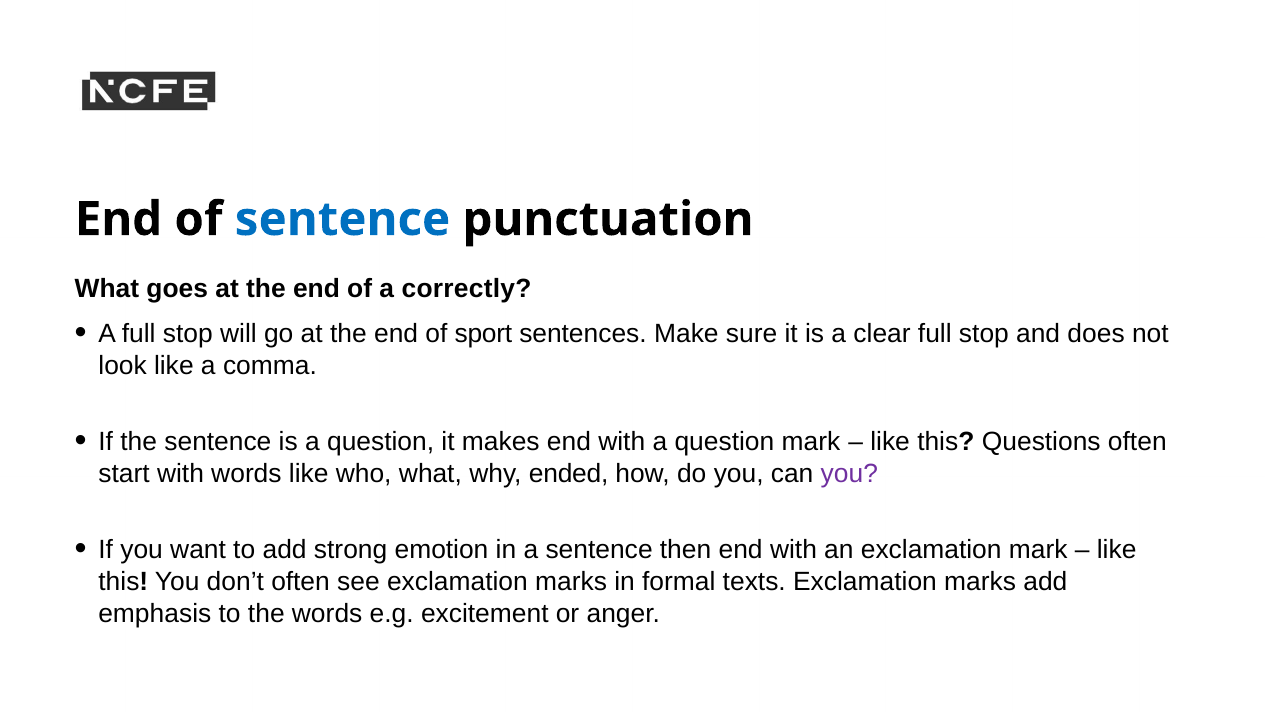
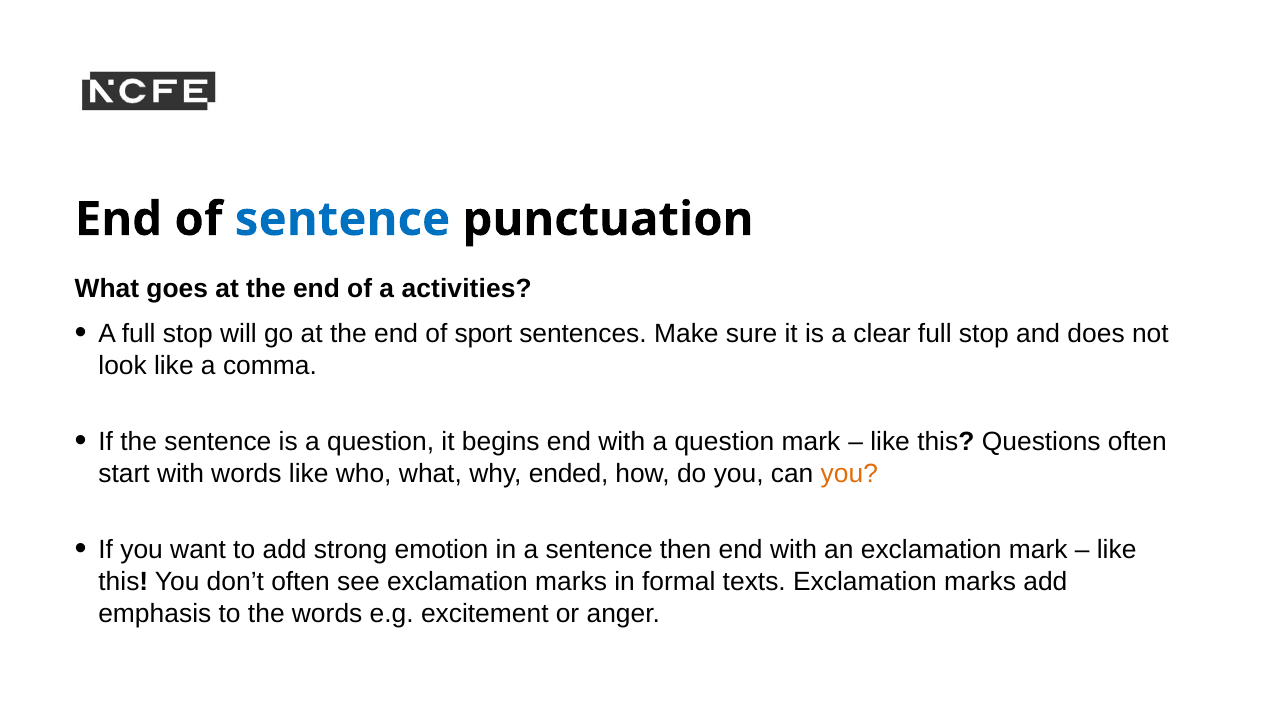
correctly: correctly -> activities (467, 288)
makes: makes -> begins (501, 442)
you colour: purple -> orange (849, 473)
